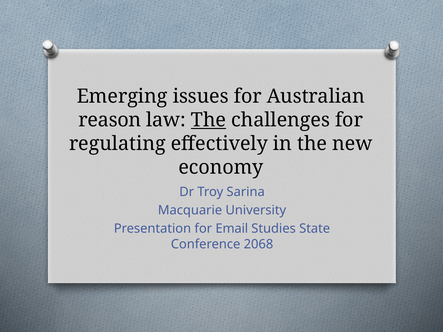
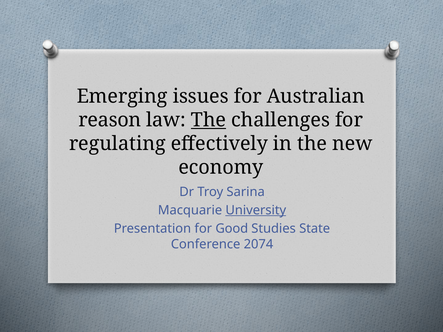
University underline: none -> present (256, 210)
Email: Email -> Good (232, 229)
2068: 2068 -> 2074 (258, 244)
